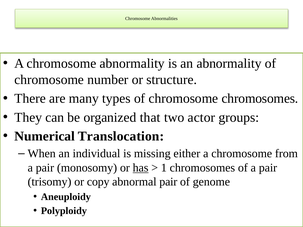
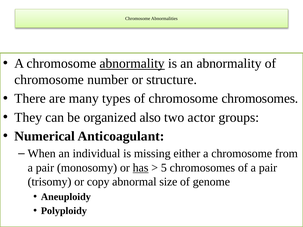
abnormality underline: none -> present (132, 64)
that: that -> also (150, 117)
Translocation: Translocation -> Anticoagulant (121, 136)
1: 1 -> 5 (164, 168)
abnormal pair: pair -> size (168, 182)
